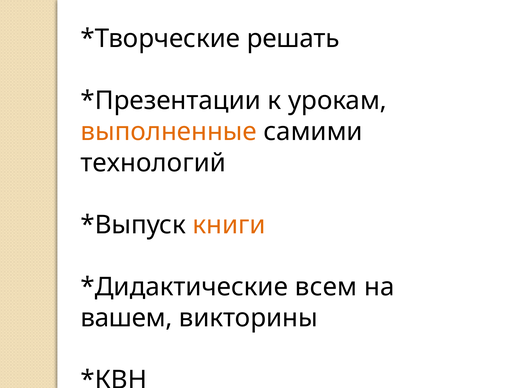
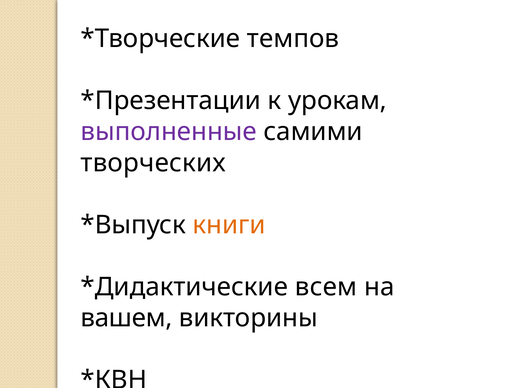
решать: решать -> темпов (293, 39)
выполненные colour: orange -> purple (169, 132)
технологий: технологий -> творческих (153, 163)
